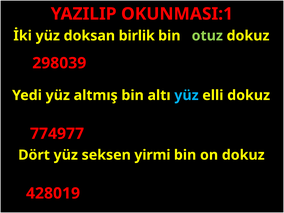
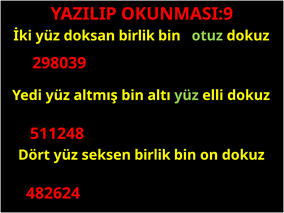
OKUNMASI:1: OKUNMASI:1 -> OKUNMASI:9 (177, 14)
yüz colour: light blue -> light green (186, 95)
774977: 774977 -> 511248 (57, 134)
seksen yirmi: yirmi -> birlik (152, 155)
428019: 428019 -> 482624 (53, 193)
